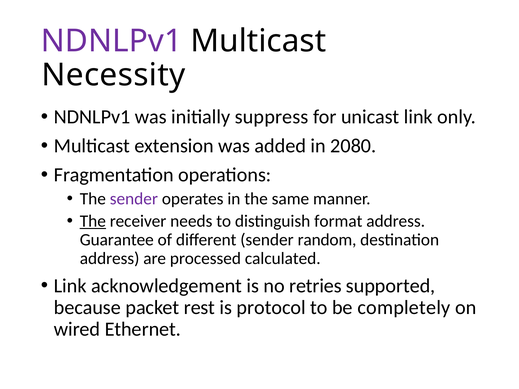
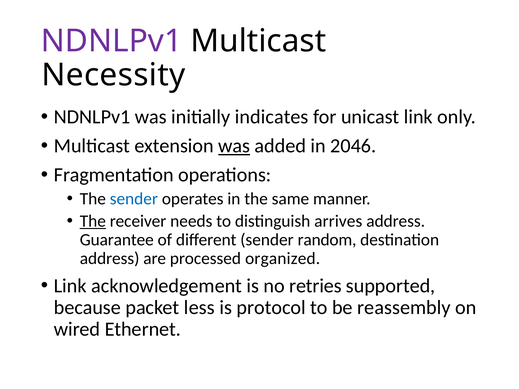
suppress: suppress -> indicates (272, 117)
was underline: none -> present (234, 146)
2080: 2080 -> 2046 (353, 146)
sender colour: purple -> blue (134, 199)
format: format -> arrives (338, 221)
calculated: calculated -> organized (283, 259)
rest: rest -> less (199, 308)
completely: completely -> reassembly (404, 308)
